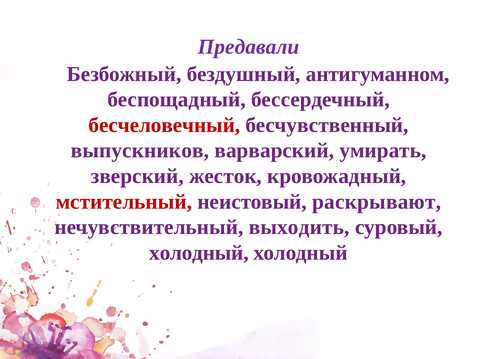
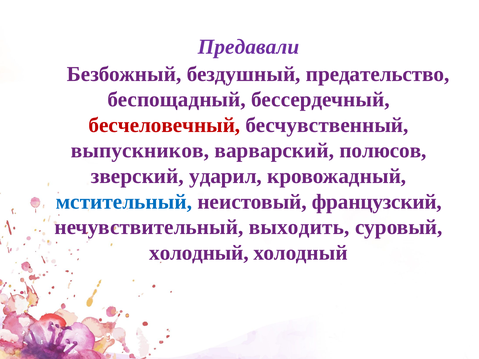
антигуманном: антигуманном -> предательство (378, 74)
умирать: умирать -> полюсов (383, 151)
жесток: жесток -> ударил (226, 176)
мстительный colour: red -> blue (124, 202)
раскрывают: раскрывают -> французский (377, 202)
